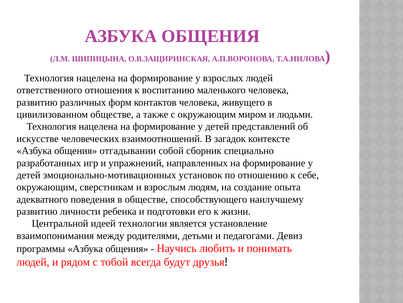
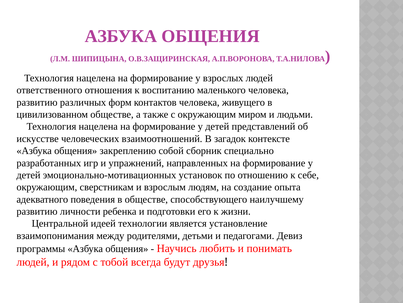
отгадывании: отгадывании -> закреплению (128, 151)
